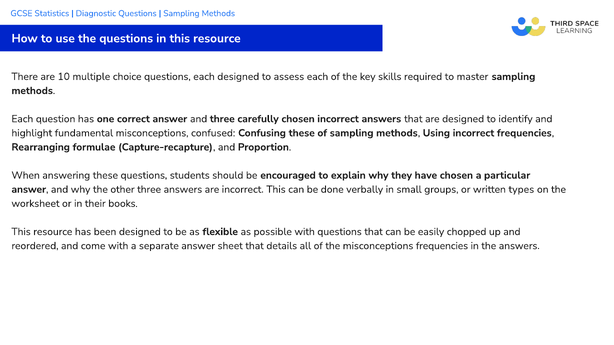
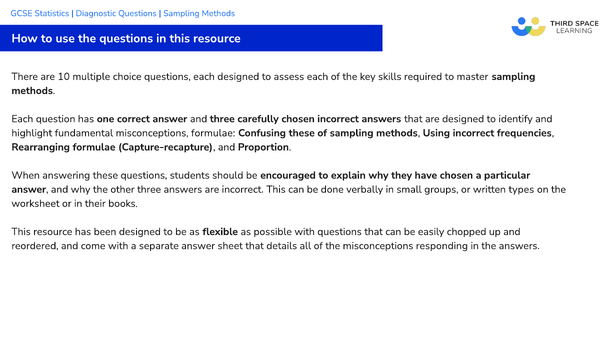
misconceptions confused: confused -> formulae (213, 133)
misconceptions frequencies: frequencies -> responding (442, 246)
